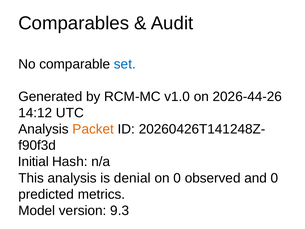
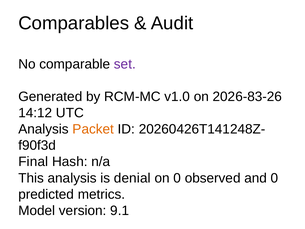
set colour: blue -> purple (125, 64)
2026-44-26: 2026-44-26 -> 2026-83-26 (247, 97)
Initial: Initial -> Final (33, 162)
9.3: 9.3 -> 9.1 (120, 210)
